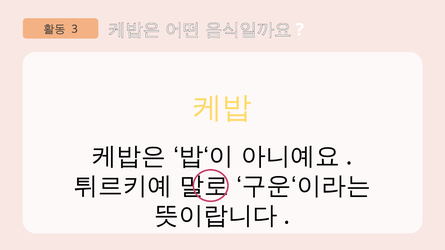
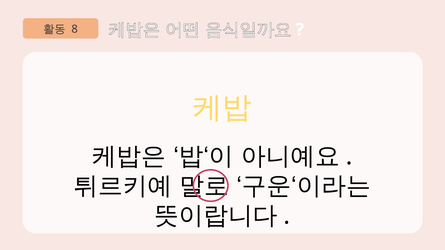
3: 3 -> 8 (75, 29)
